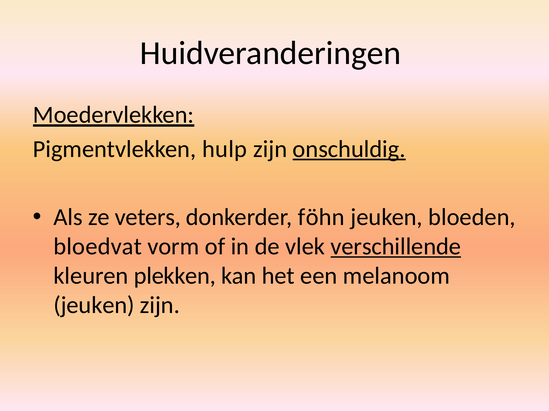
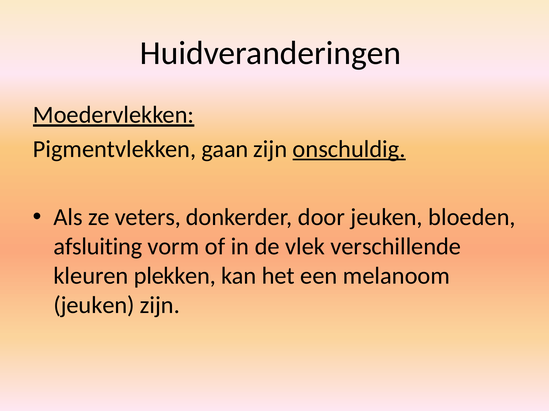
hulp: hulp -> gaan (225, 149)
föhn: föhn -> door (321, 218)
bloedvat: bloedvat -> afsluiting (98, 247)
verschillende underline: present -> none (396, 247)
